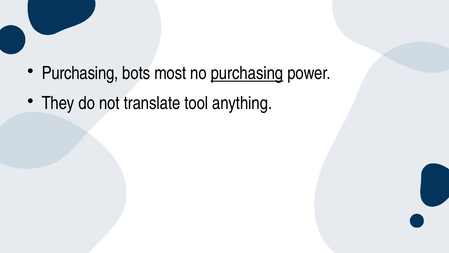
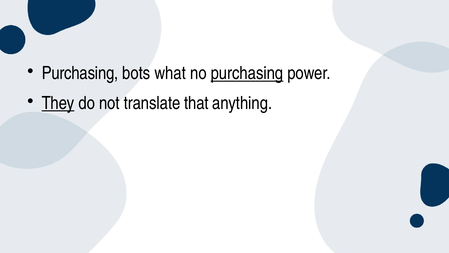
most: most -> what (170, 73)
They underline: none -> present (58, 103)
tool: tool -> that (196, 103)
